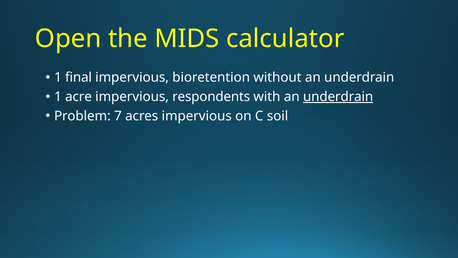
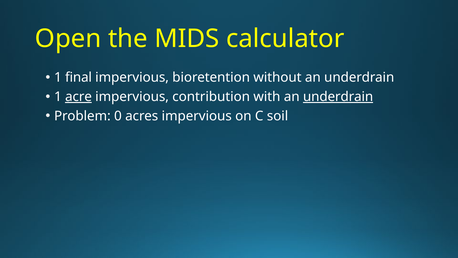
acre underline: none -> present (79, 97)
respondents: respondents -> contribution (211, 97)
7: 7 -> 0 (118, 116)
